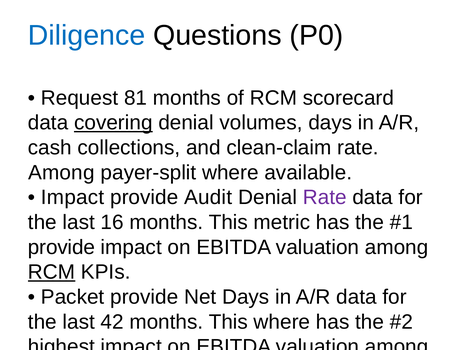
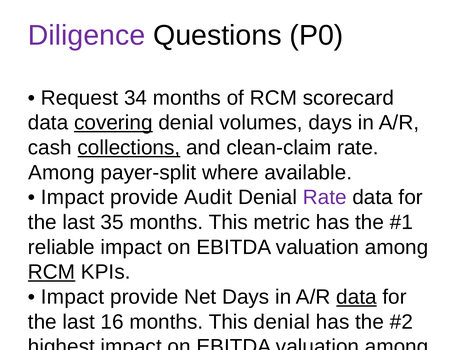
Diligence colour: blue -> purple (87, 35)
81: 81 -> 34 (136, 98)
collections underline: none -> present (129, 148)
16: 16 -> 35 (112, 222)
provide: provide -> reliable (61, 247)
Packet: Packet -> Impact (73, 297)
data underline: none -> present (356, 297)
42: 42 -> 16 (112, 322)
This where: where -> denial (282, 322)
